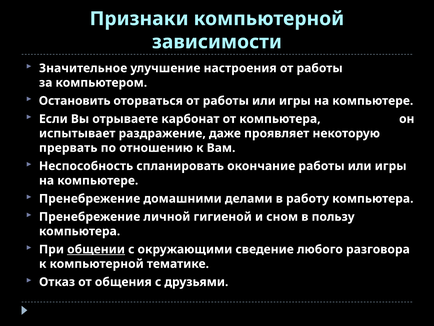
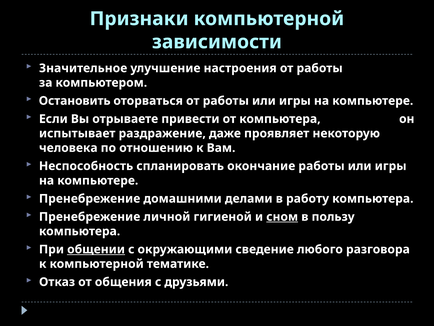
карбонат: карбонат -> привести (190, 119)
прервать: прервать -> человека (68, 148)
сном underline: none -> present (282, 216)
